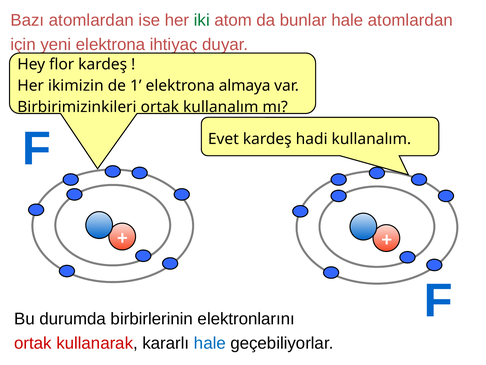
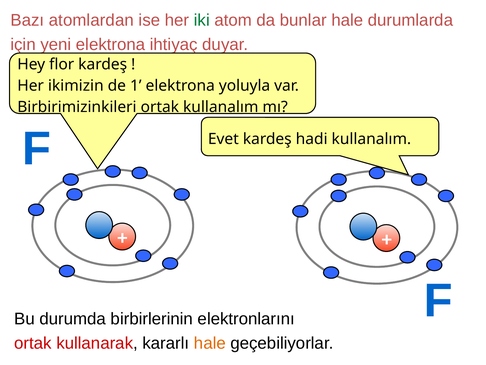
hale atomlardan: atomlardan -> durumlarda (410, 20)
almaya: almaya -> yoluyla (245, 86)
hale colour: blue -> orange (210, 343)
